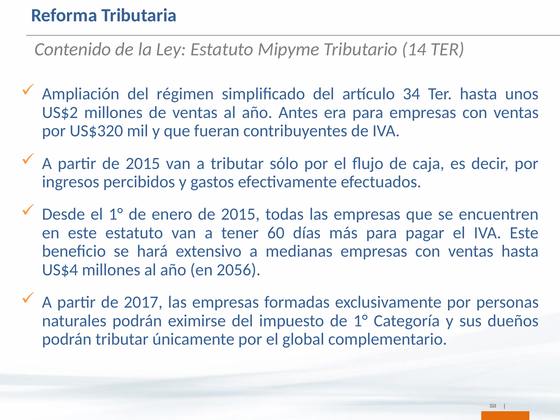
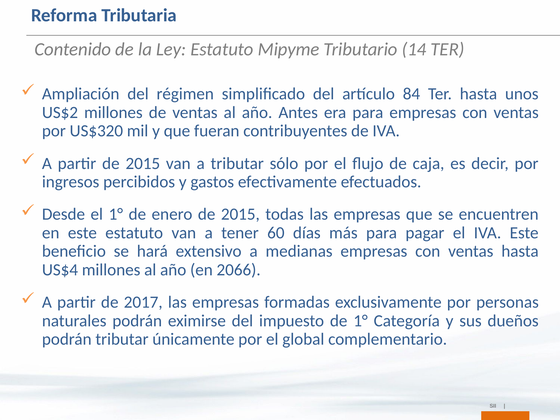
34: 34 -> 84 (411, 94)
2056: 2056 -> 2066 (239, 270)
